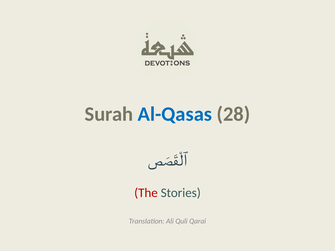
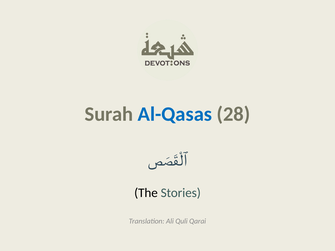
The colour: red -> black (146, 193)
